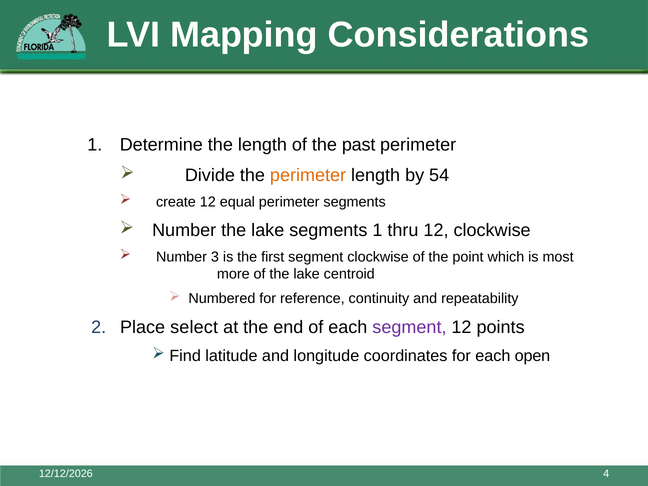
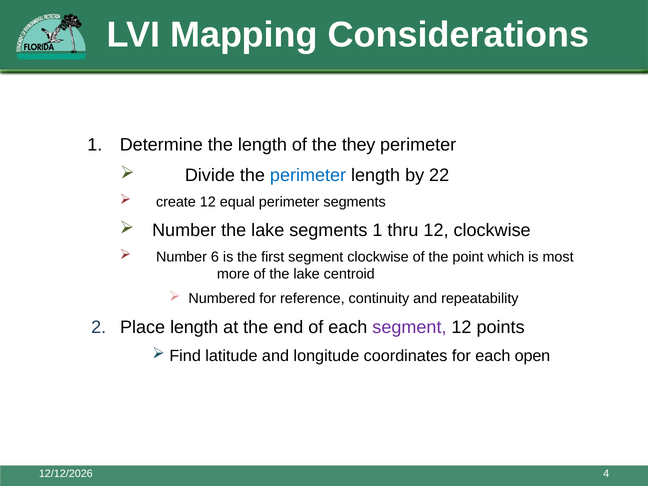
past: past -> they (359, 145)
perimeter colour: orange -> blue (308, 175)
54: 54 -> 22 (439, 175)
3: 3 -> 6 (215, 257)
Place select: select -> length (194, 327)
